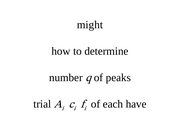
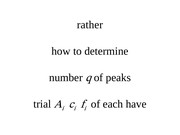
might: might -> rather (90, 25)
